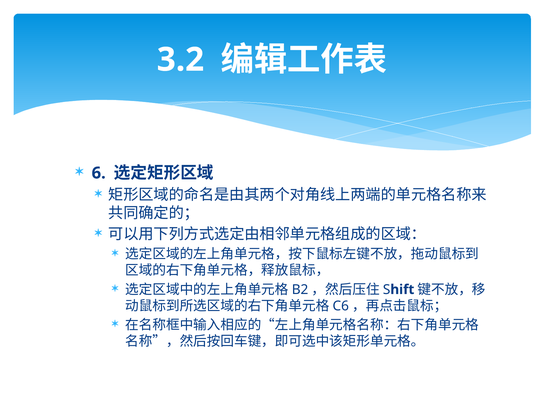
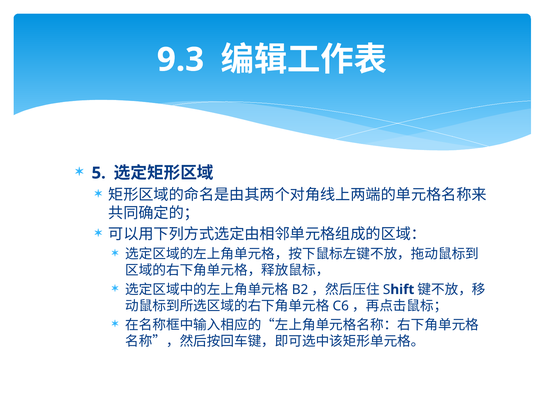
3.2: 3.2 -> 9.3 (180, 60)
6: 6 -> 5 (99, 173)
